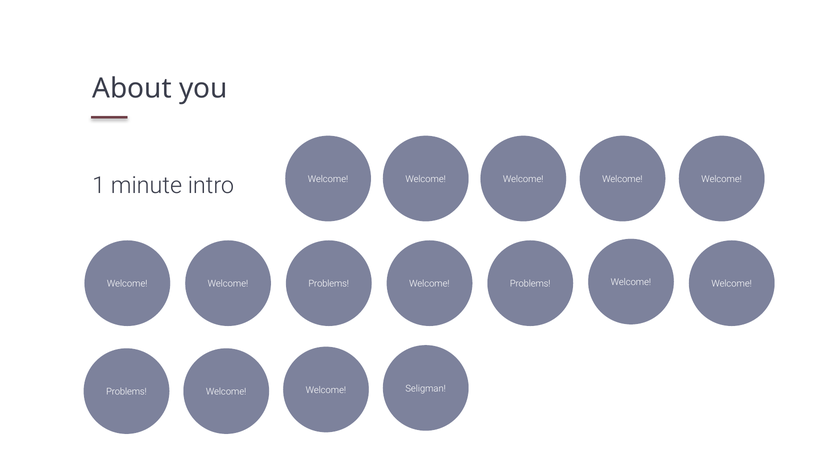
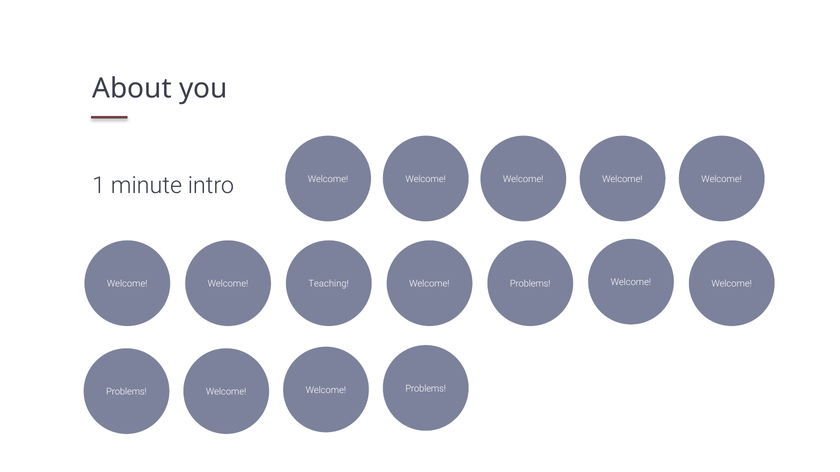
Problems: Problems -> Teaching (329, 284)
Seligman: Seligman -> Problems (426, 389)
